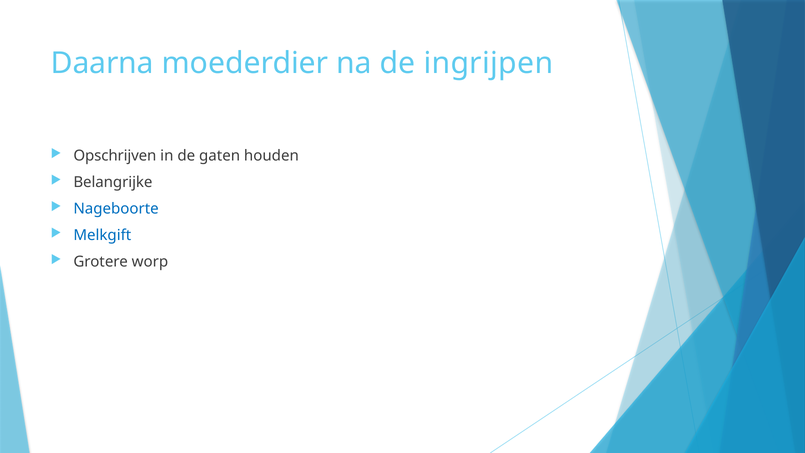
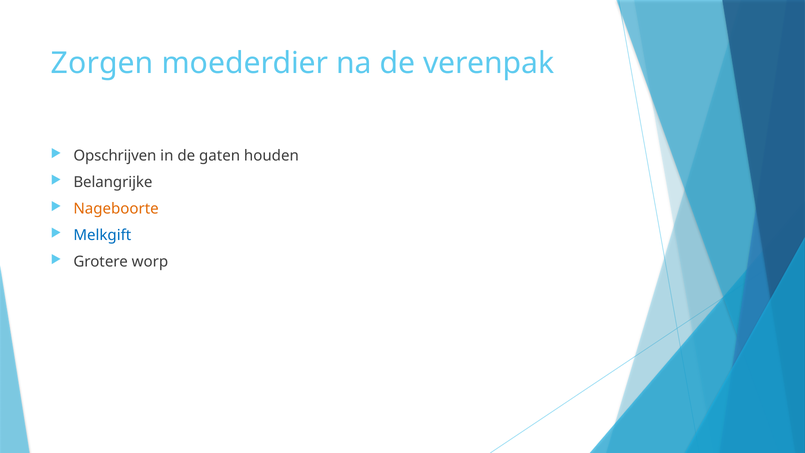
Daarna: Daarna -> Zorgen (102, 63)
ingrijpen: ingrijpen -> verenpak (489, 63)
Nageboorte colour: blue -> orange (116, 209)
